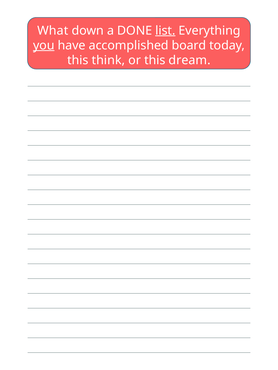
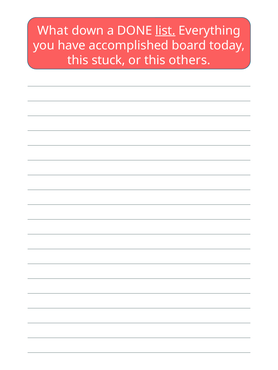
you underline: present -> none (44, 45)
think: think -> stuck (108, 60)
dream: dream -> others (190, 60)
